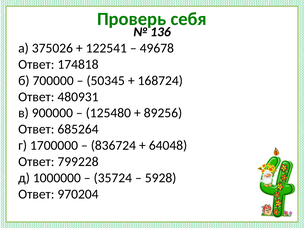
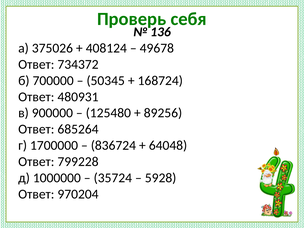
122541: 122541 -> 408124 (106, 48)
174818: 174818 -> 734372 (78, 64)
